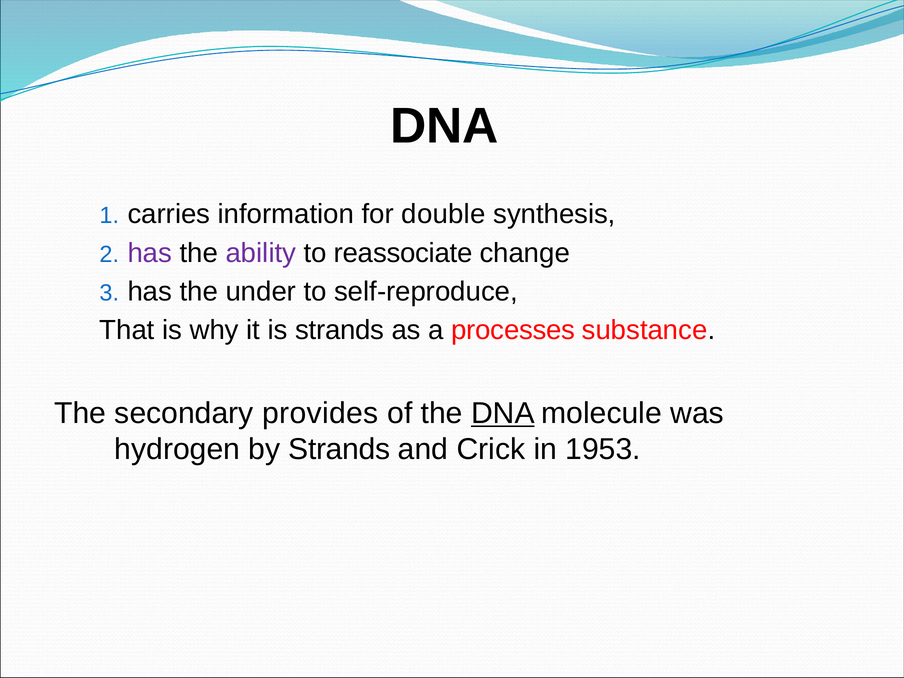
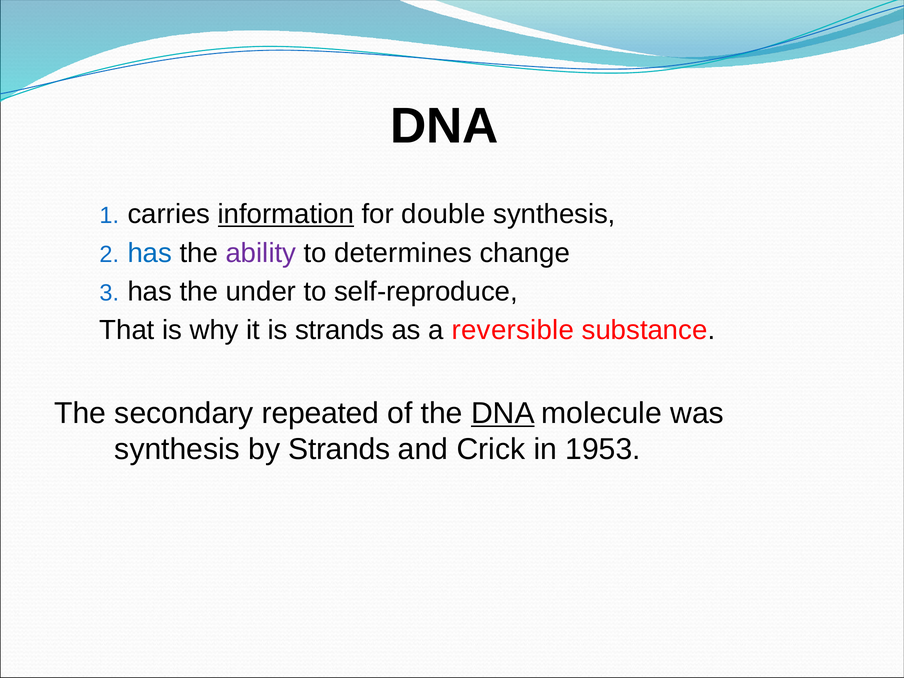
information underline: none -> present (286, 214)
has colour: purple -> blue (150, 253)
reassociate: reassociate -> determines (403, 253)
processes: processes -> reversible (513, 330)
provides: provides -> repeated (321, 413)
hydrogen: hydrogen -> synthesis (177, 449)
